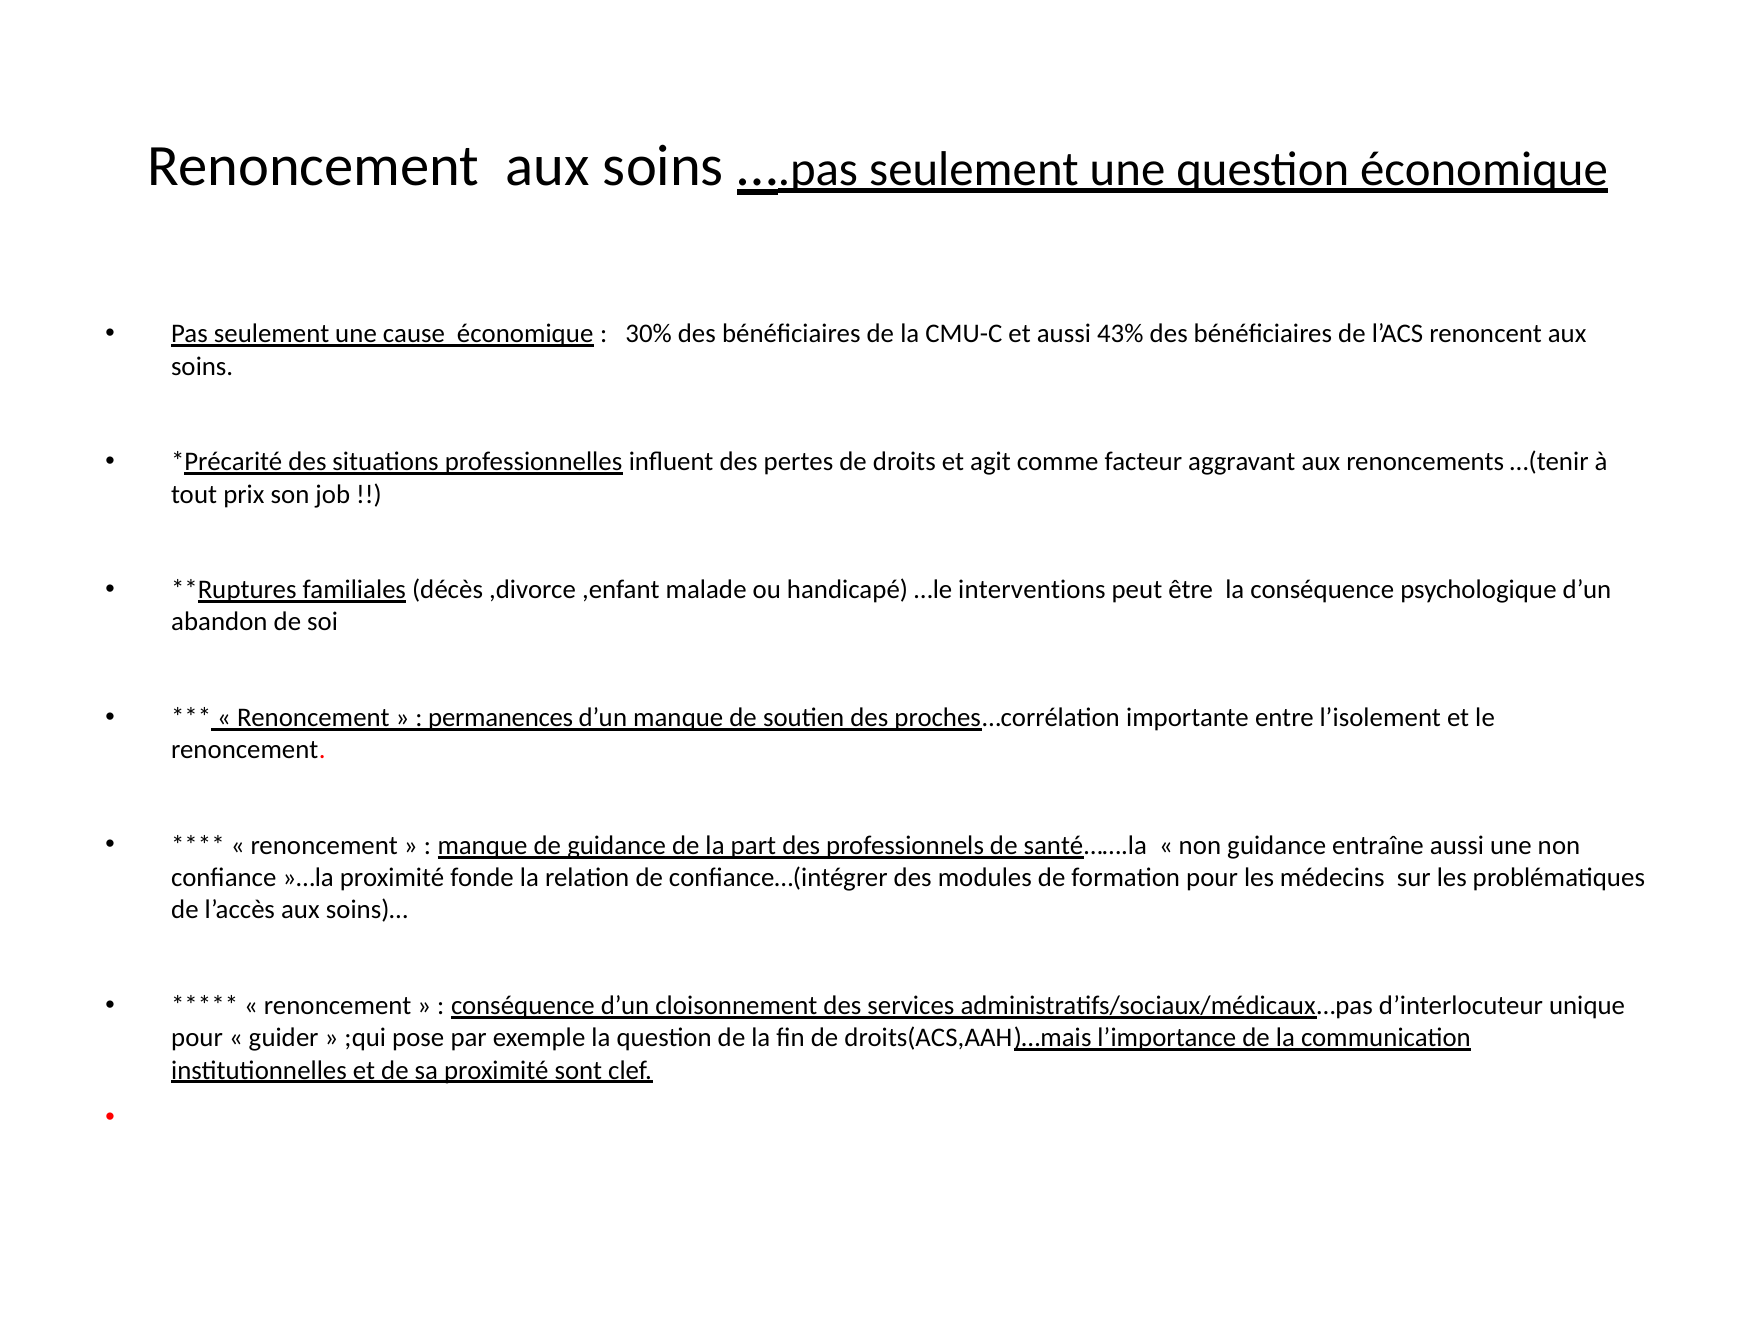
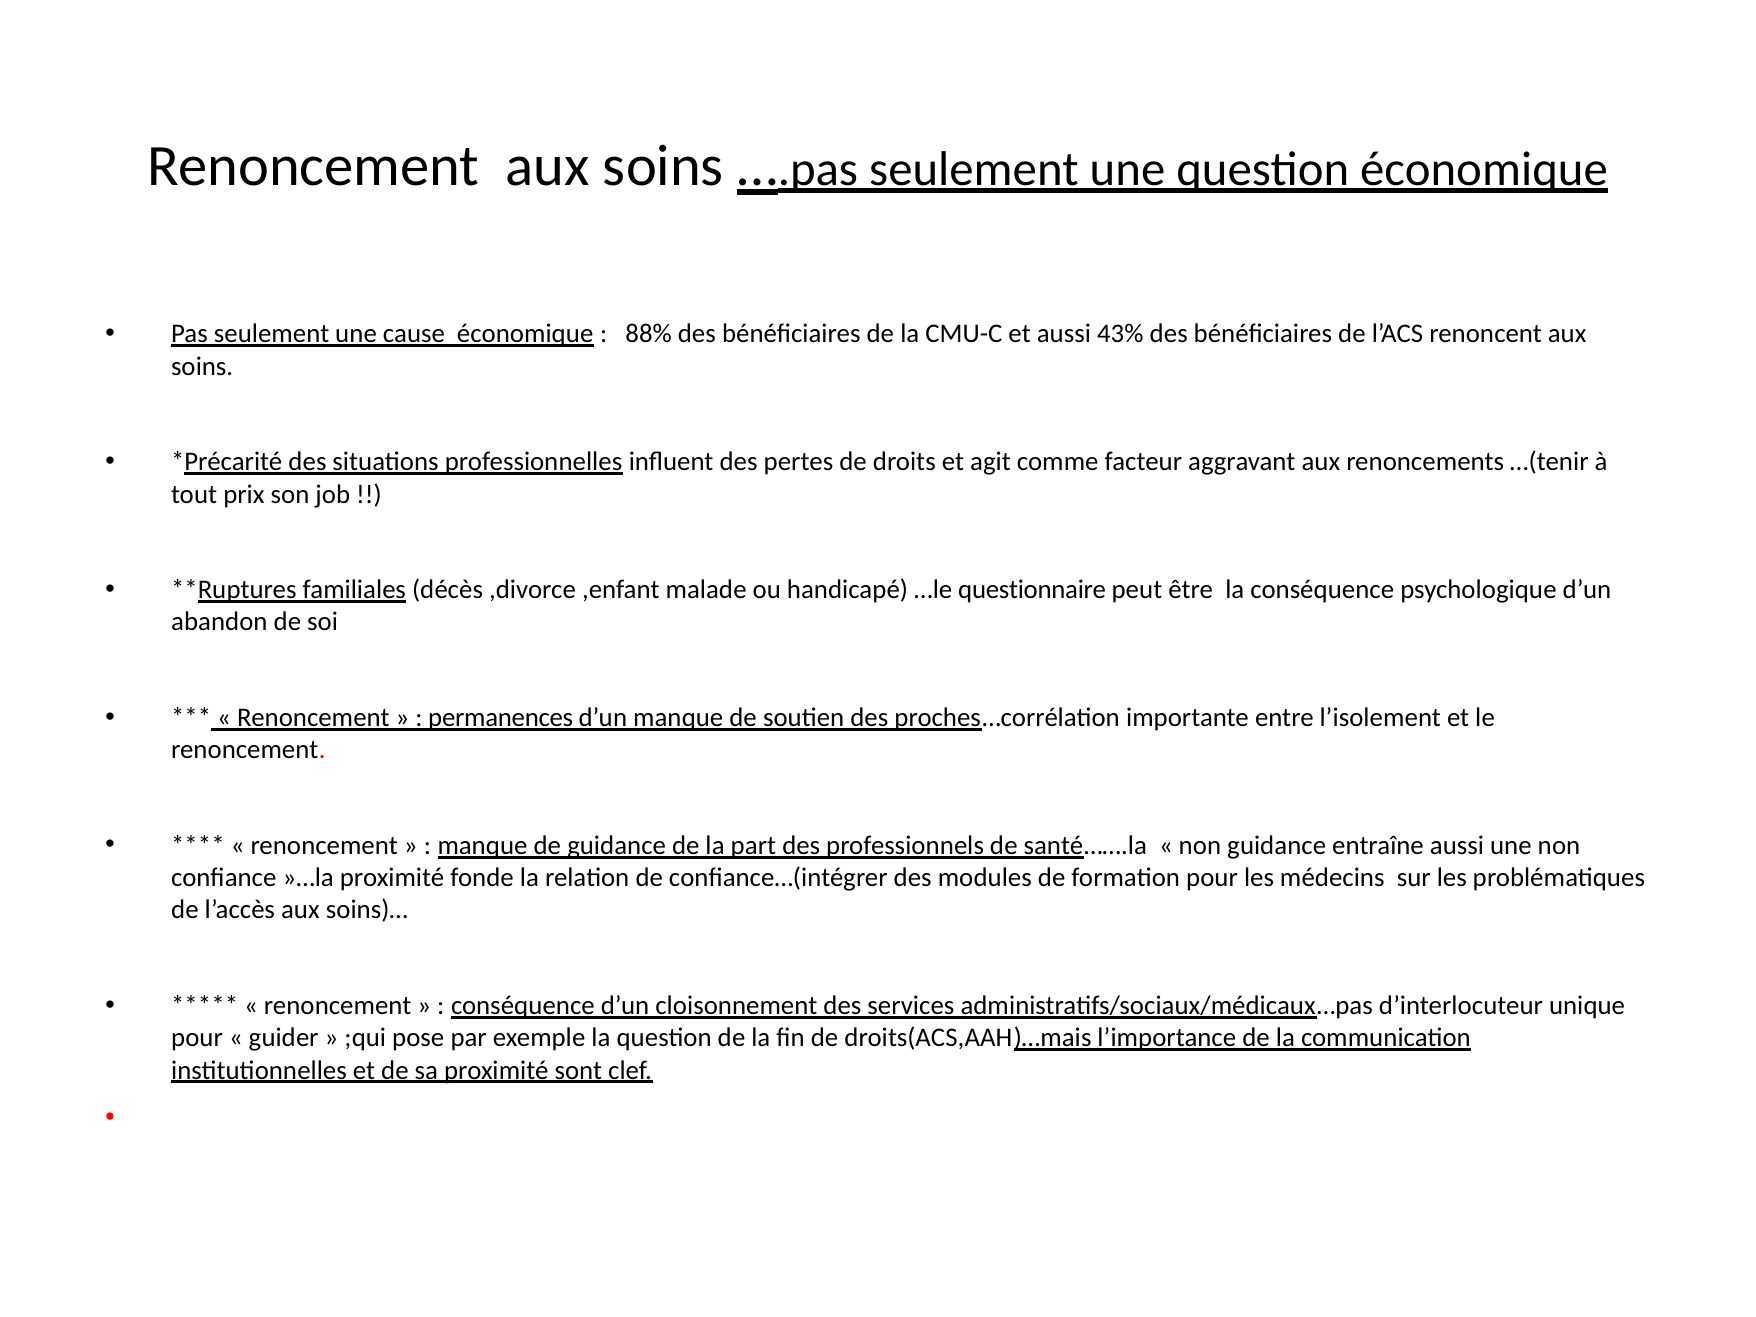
30%: 30% -> 88% (649, 334)
interventions: interventions -> questionnaire (1032, 590)
